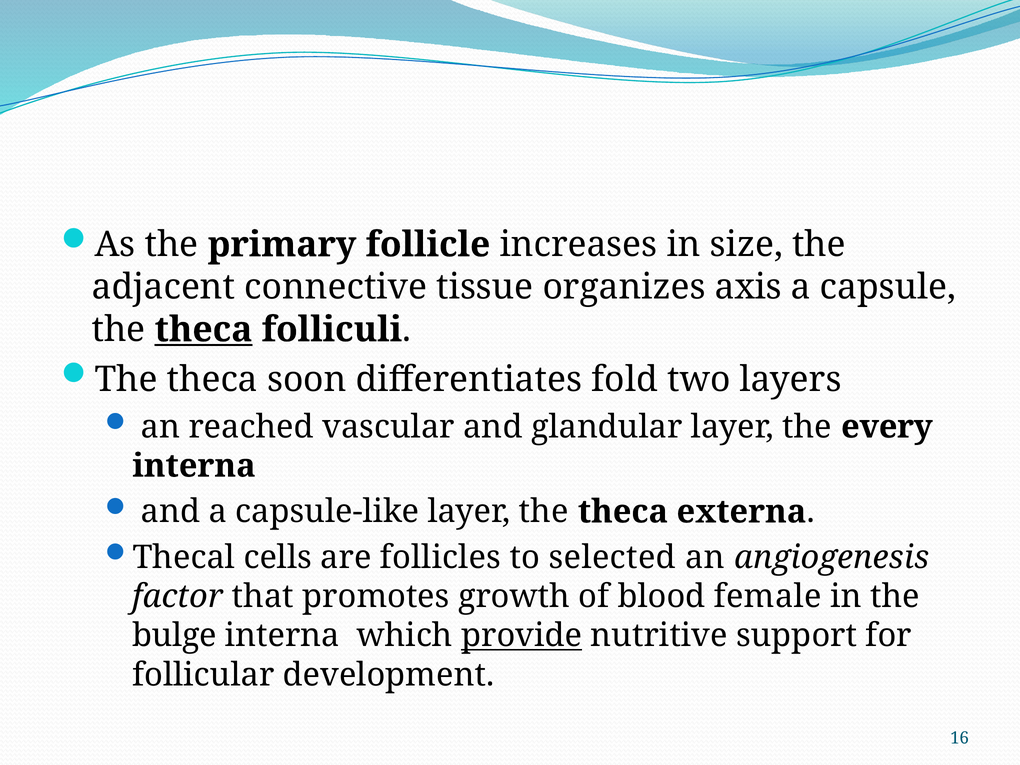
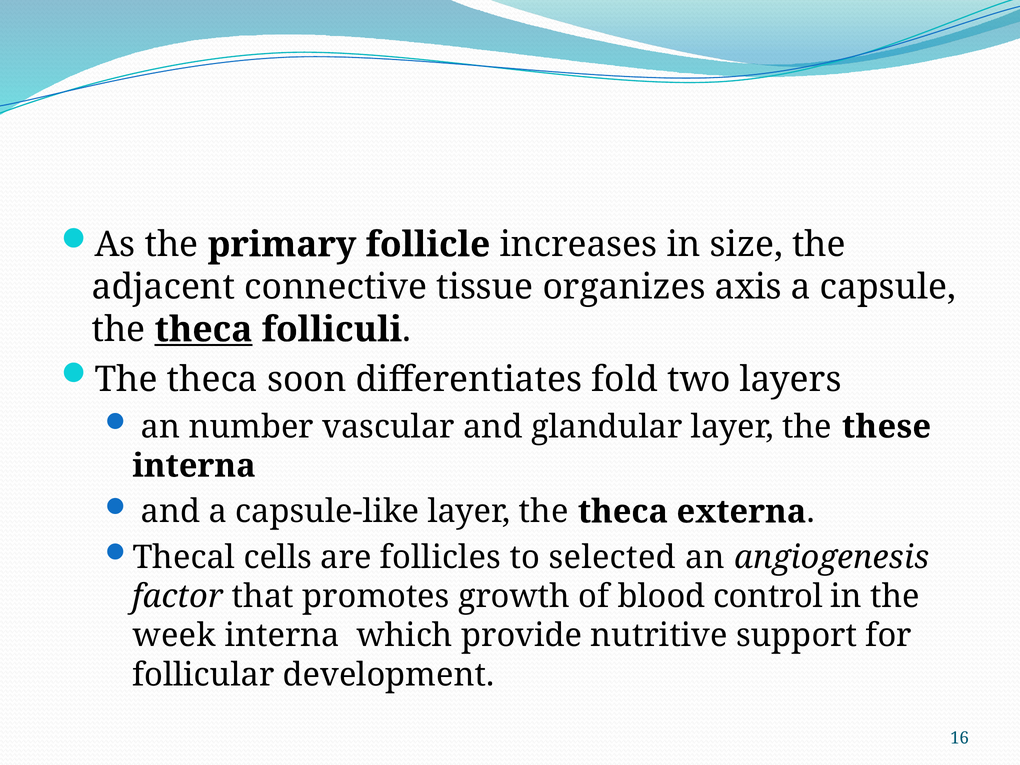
reached: reached -> number (251, 427)
every: every -> these (887, 427)
female: female -> control (768, 597)
bulge: bulge -> week (174, 636)
provide underline: present -> none (522, 636)
